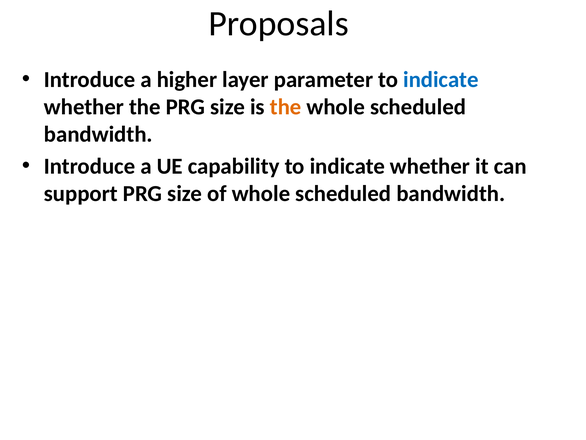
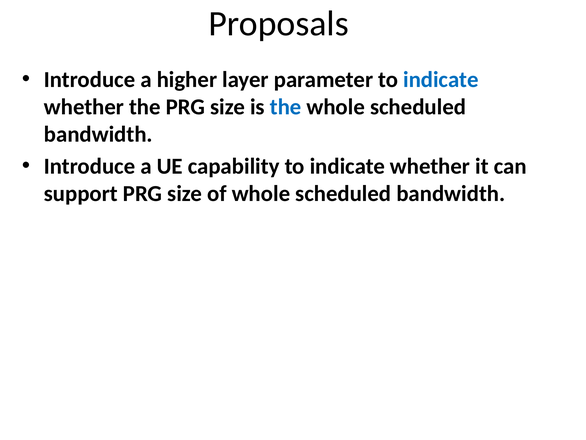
the colour: orange -> blue (286, 107)
